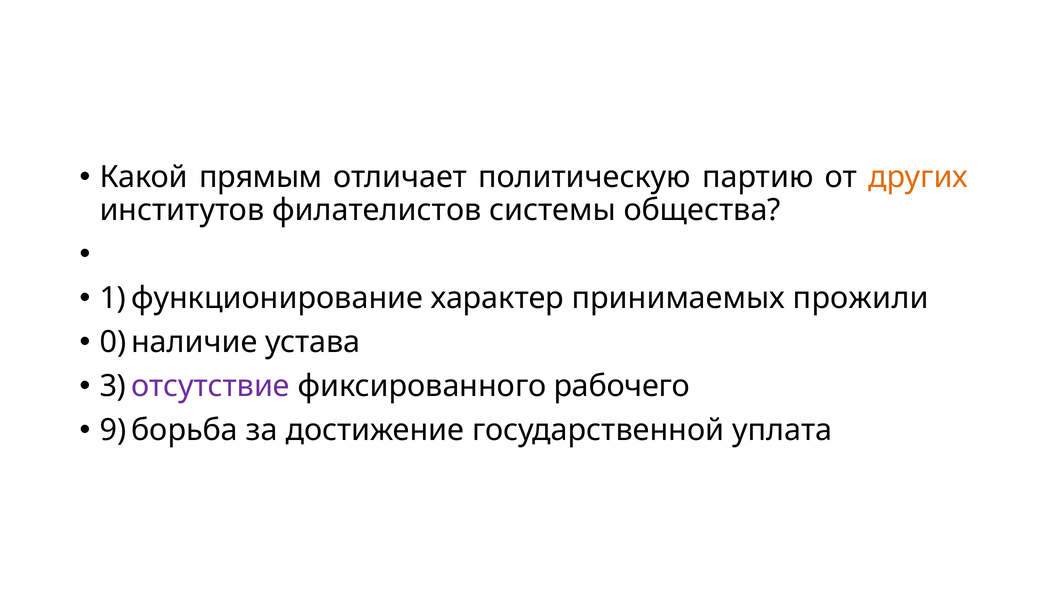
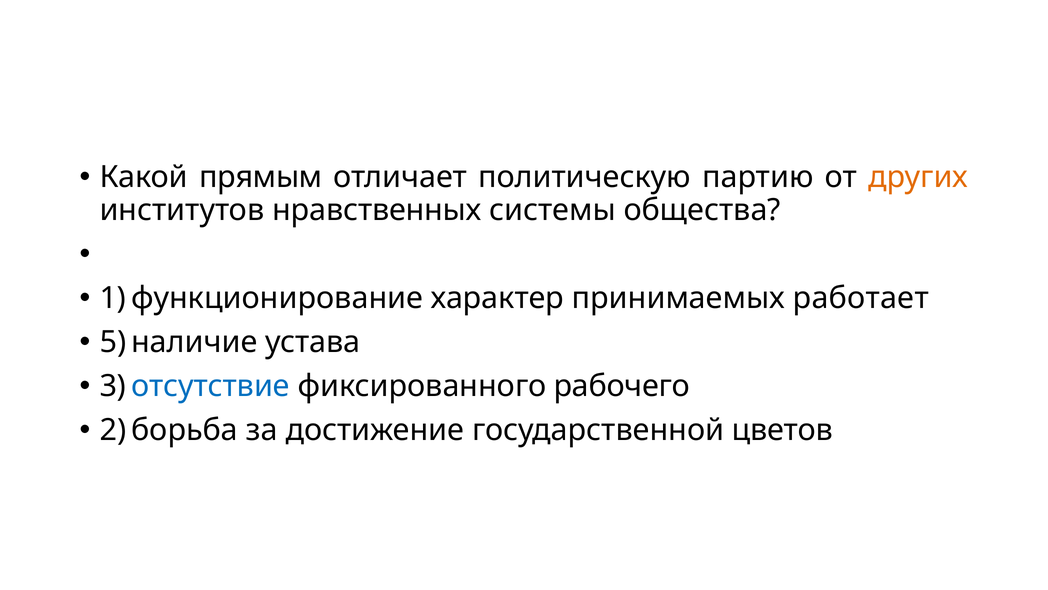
филателистов: филателистов -> нравственных (377, 210)
прожили: прожили -> работает (861, 298)
0: 0 -> 5 (113, 342)
отсутствие colour: purple -> blue (210, 386)
9: 9 -> 2 (113, 430)
уплата: уплата -> цветов (782, 430)
